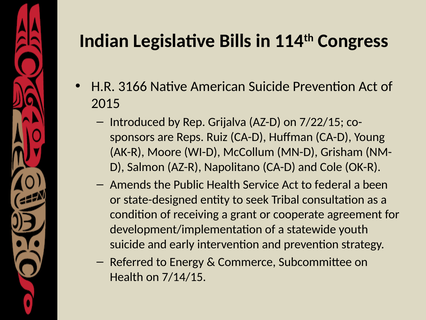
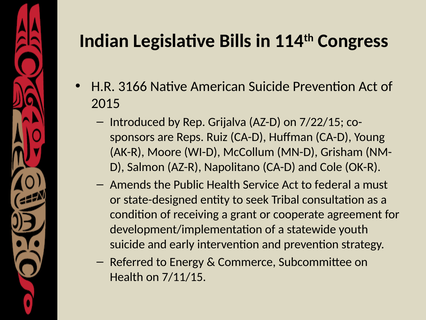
been: been -> must (375, 184)
7/14/15: 7/14/15 -> 7/11/15 (184, 277)
